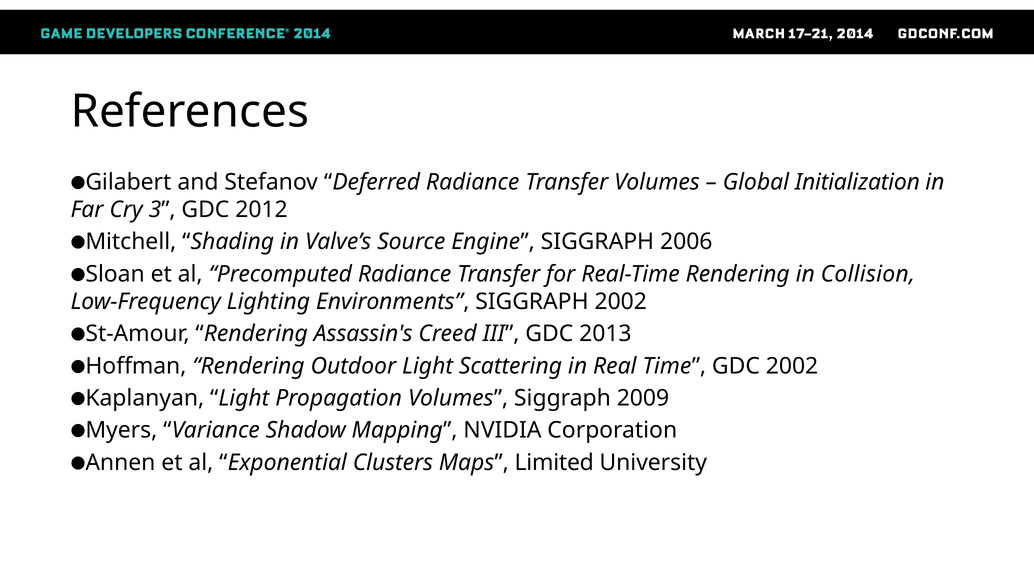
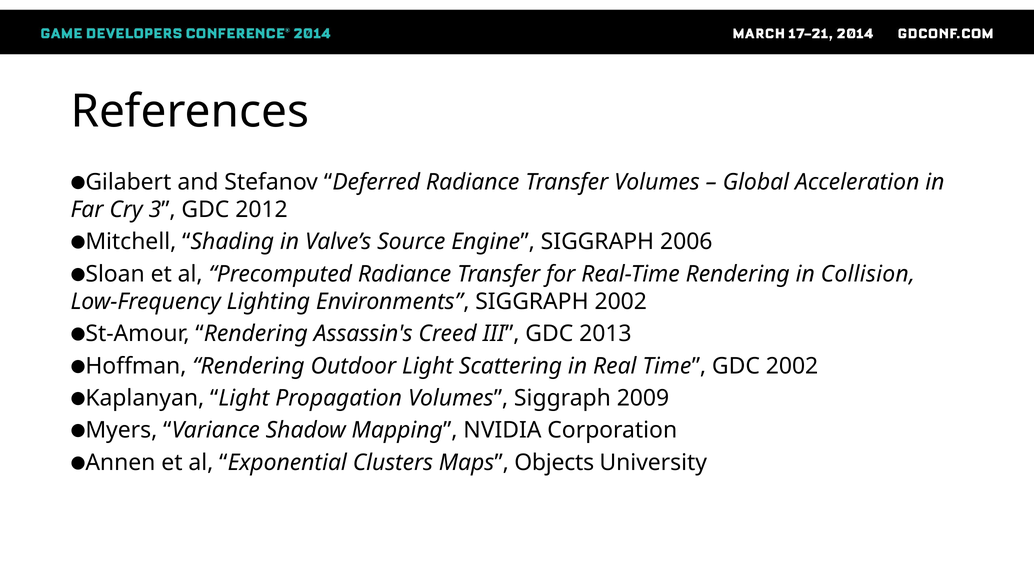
Initialization: Initialization -> Acceleration (857, 182)
Limited: Limited -> Objects (554, 462)
